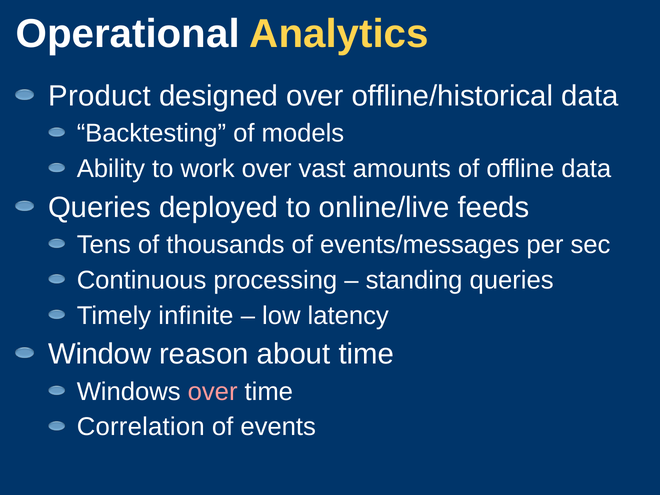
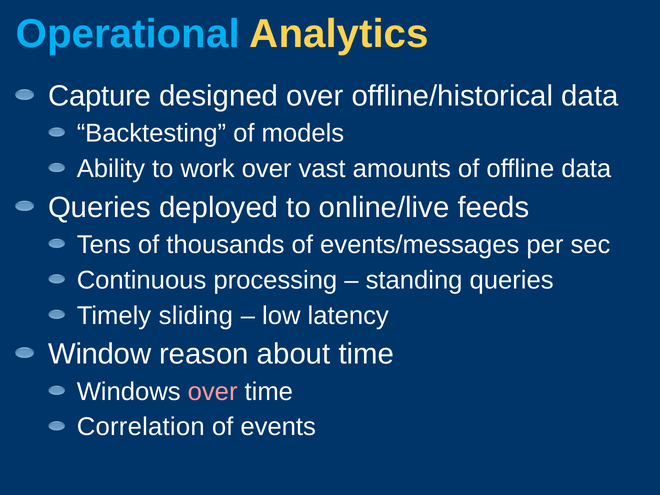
Operational colour: white -> light blue (128, 34)
Product: Product -> Capture (100, 96)
infinite: infinite -> sliding (196, 316)
